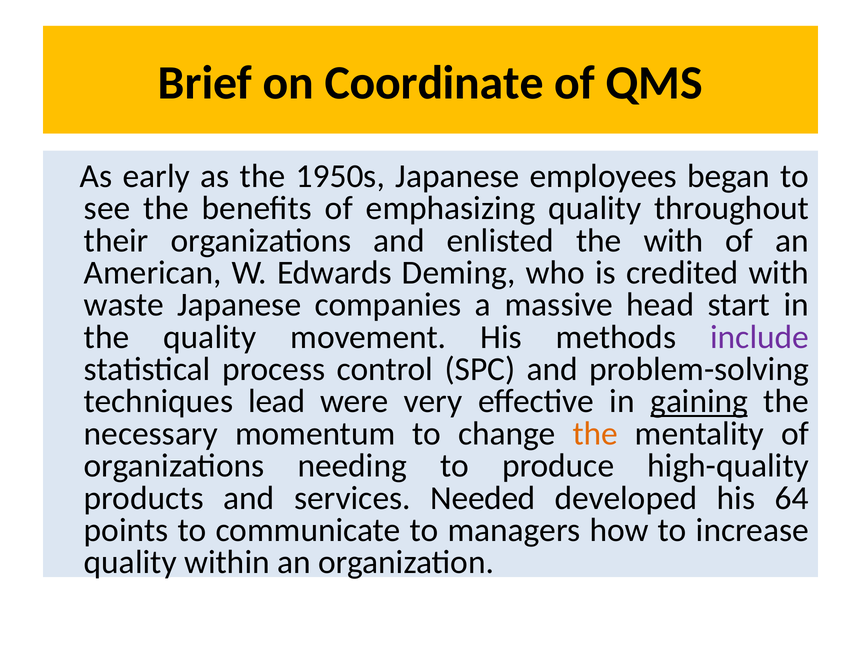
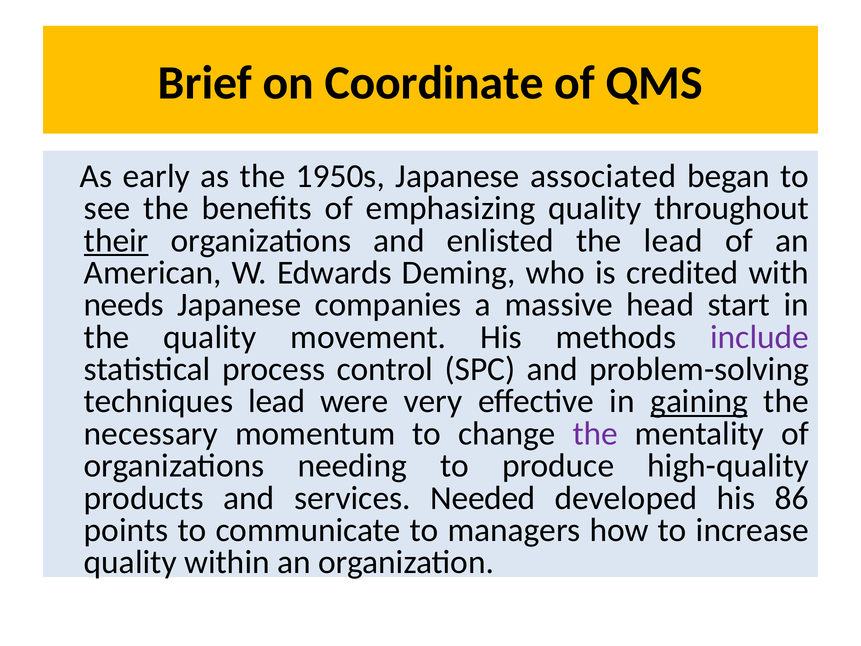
employees: employees -> associated (603, 176)
their underline: none -> present (116, 240)
the with: with -> lead (673, 240)
waste: waste -> needs (124, 305)
the colour: orange -> purple (595, 433)
64: 64 -> 86 (792, 498)
